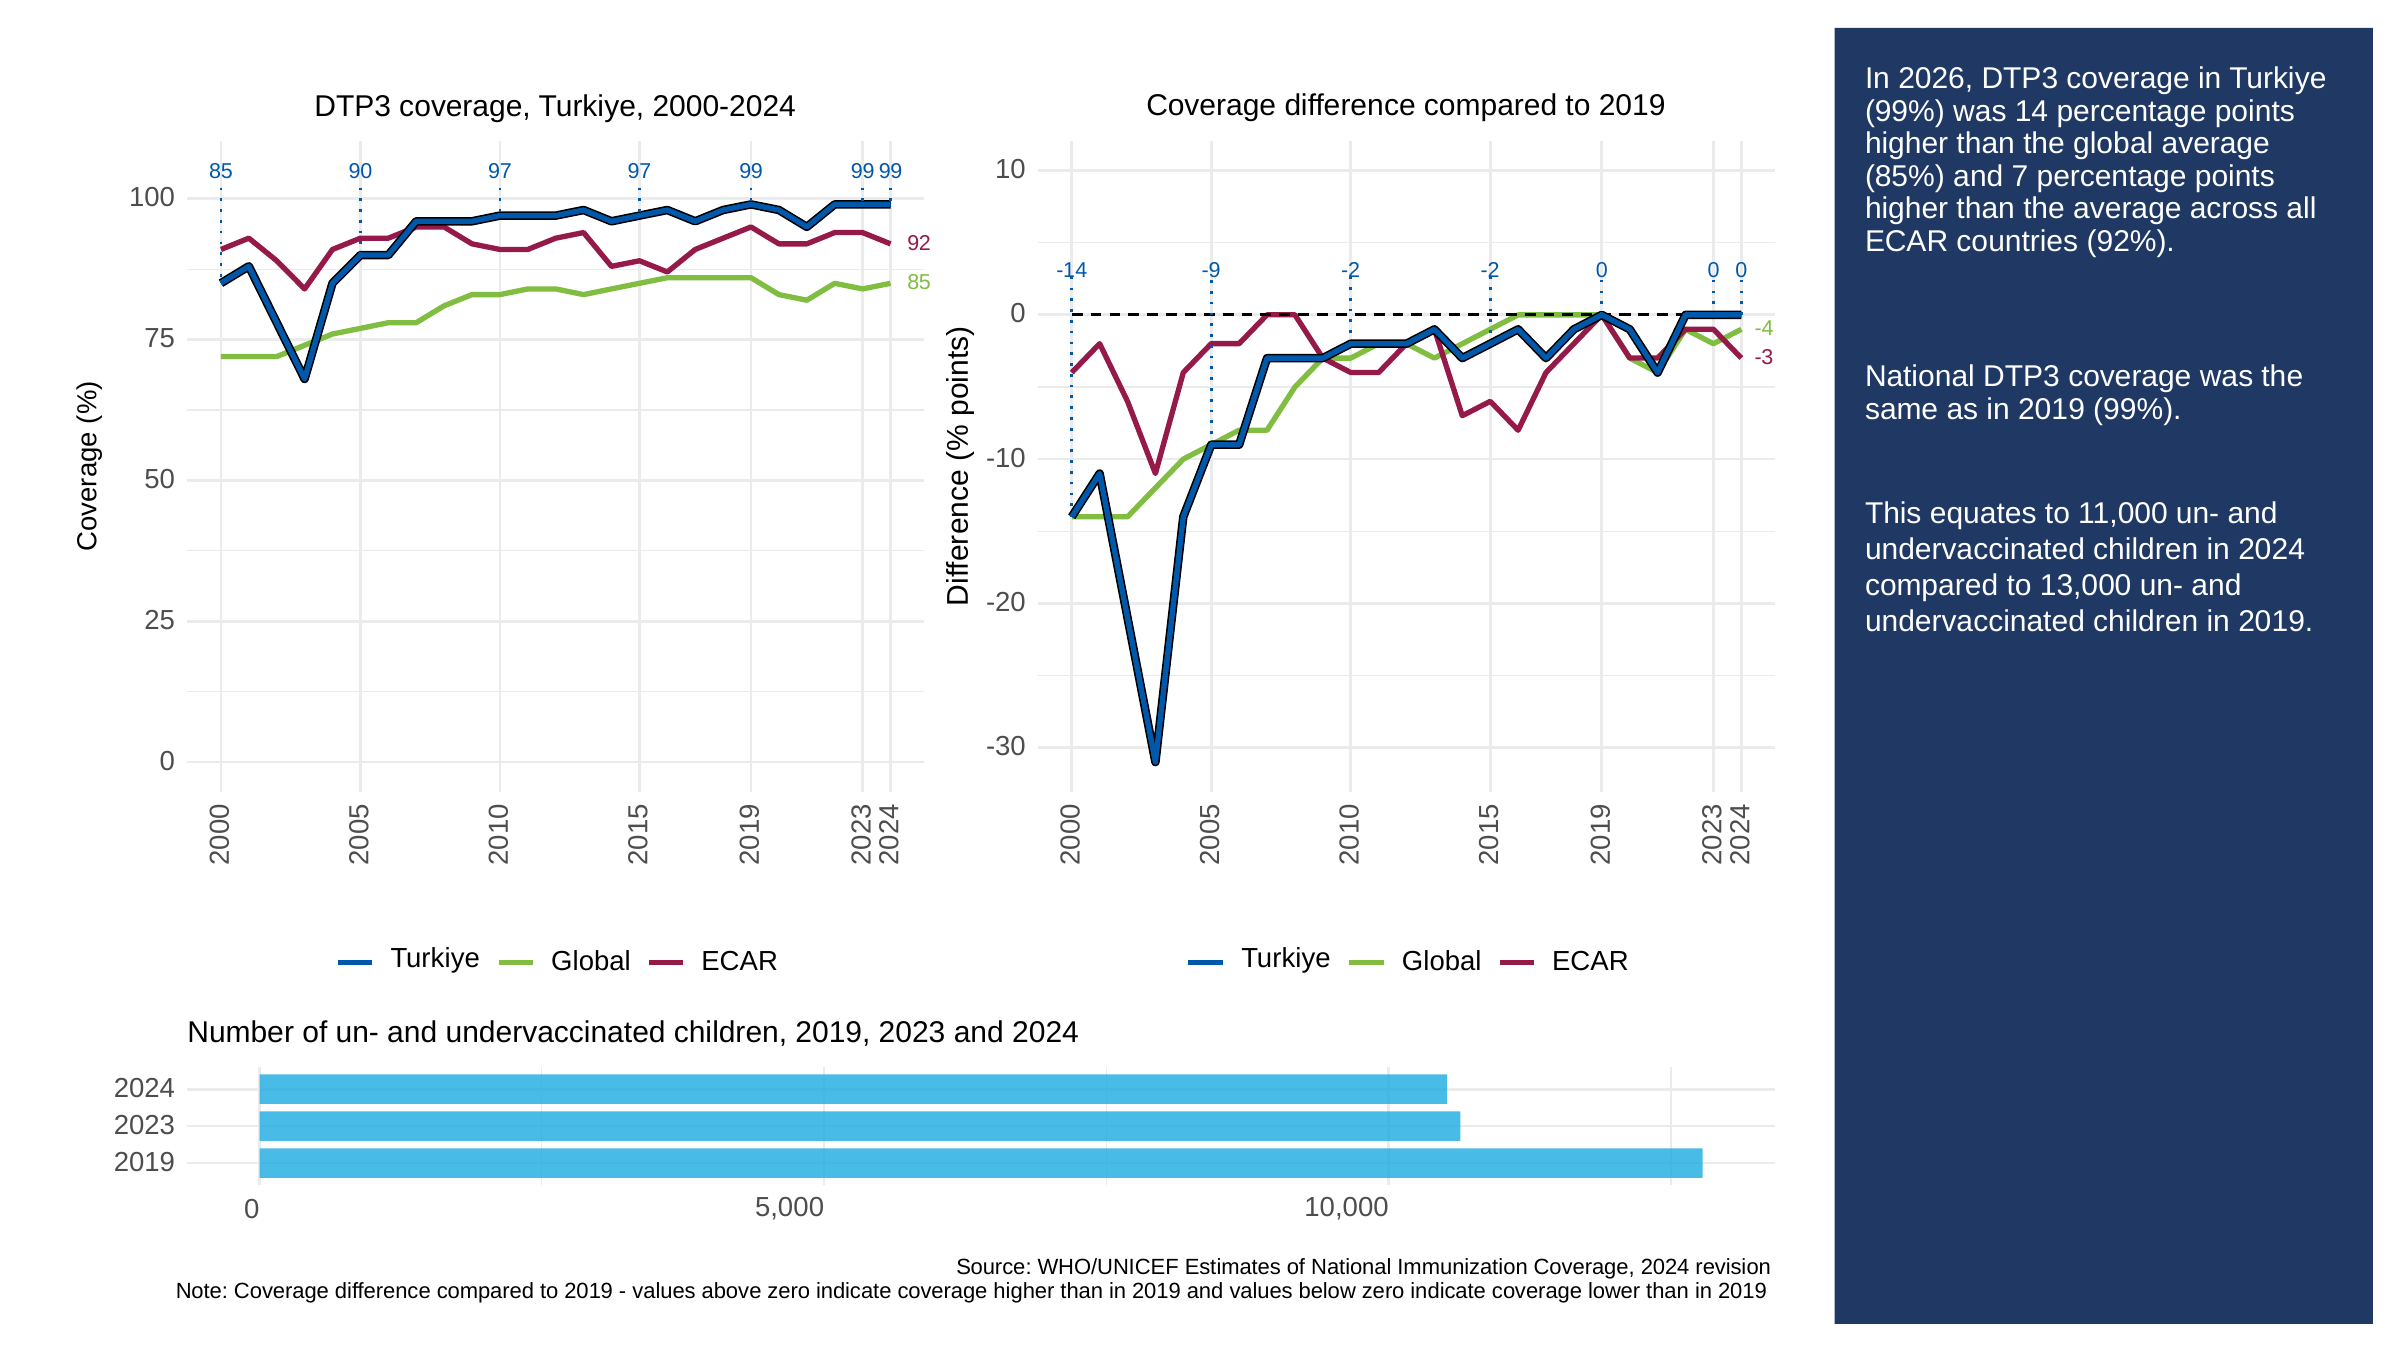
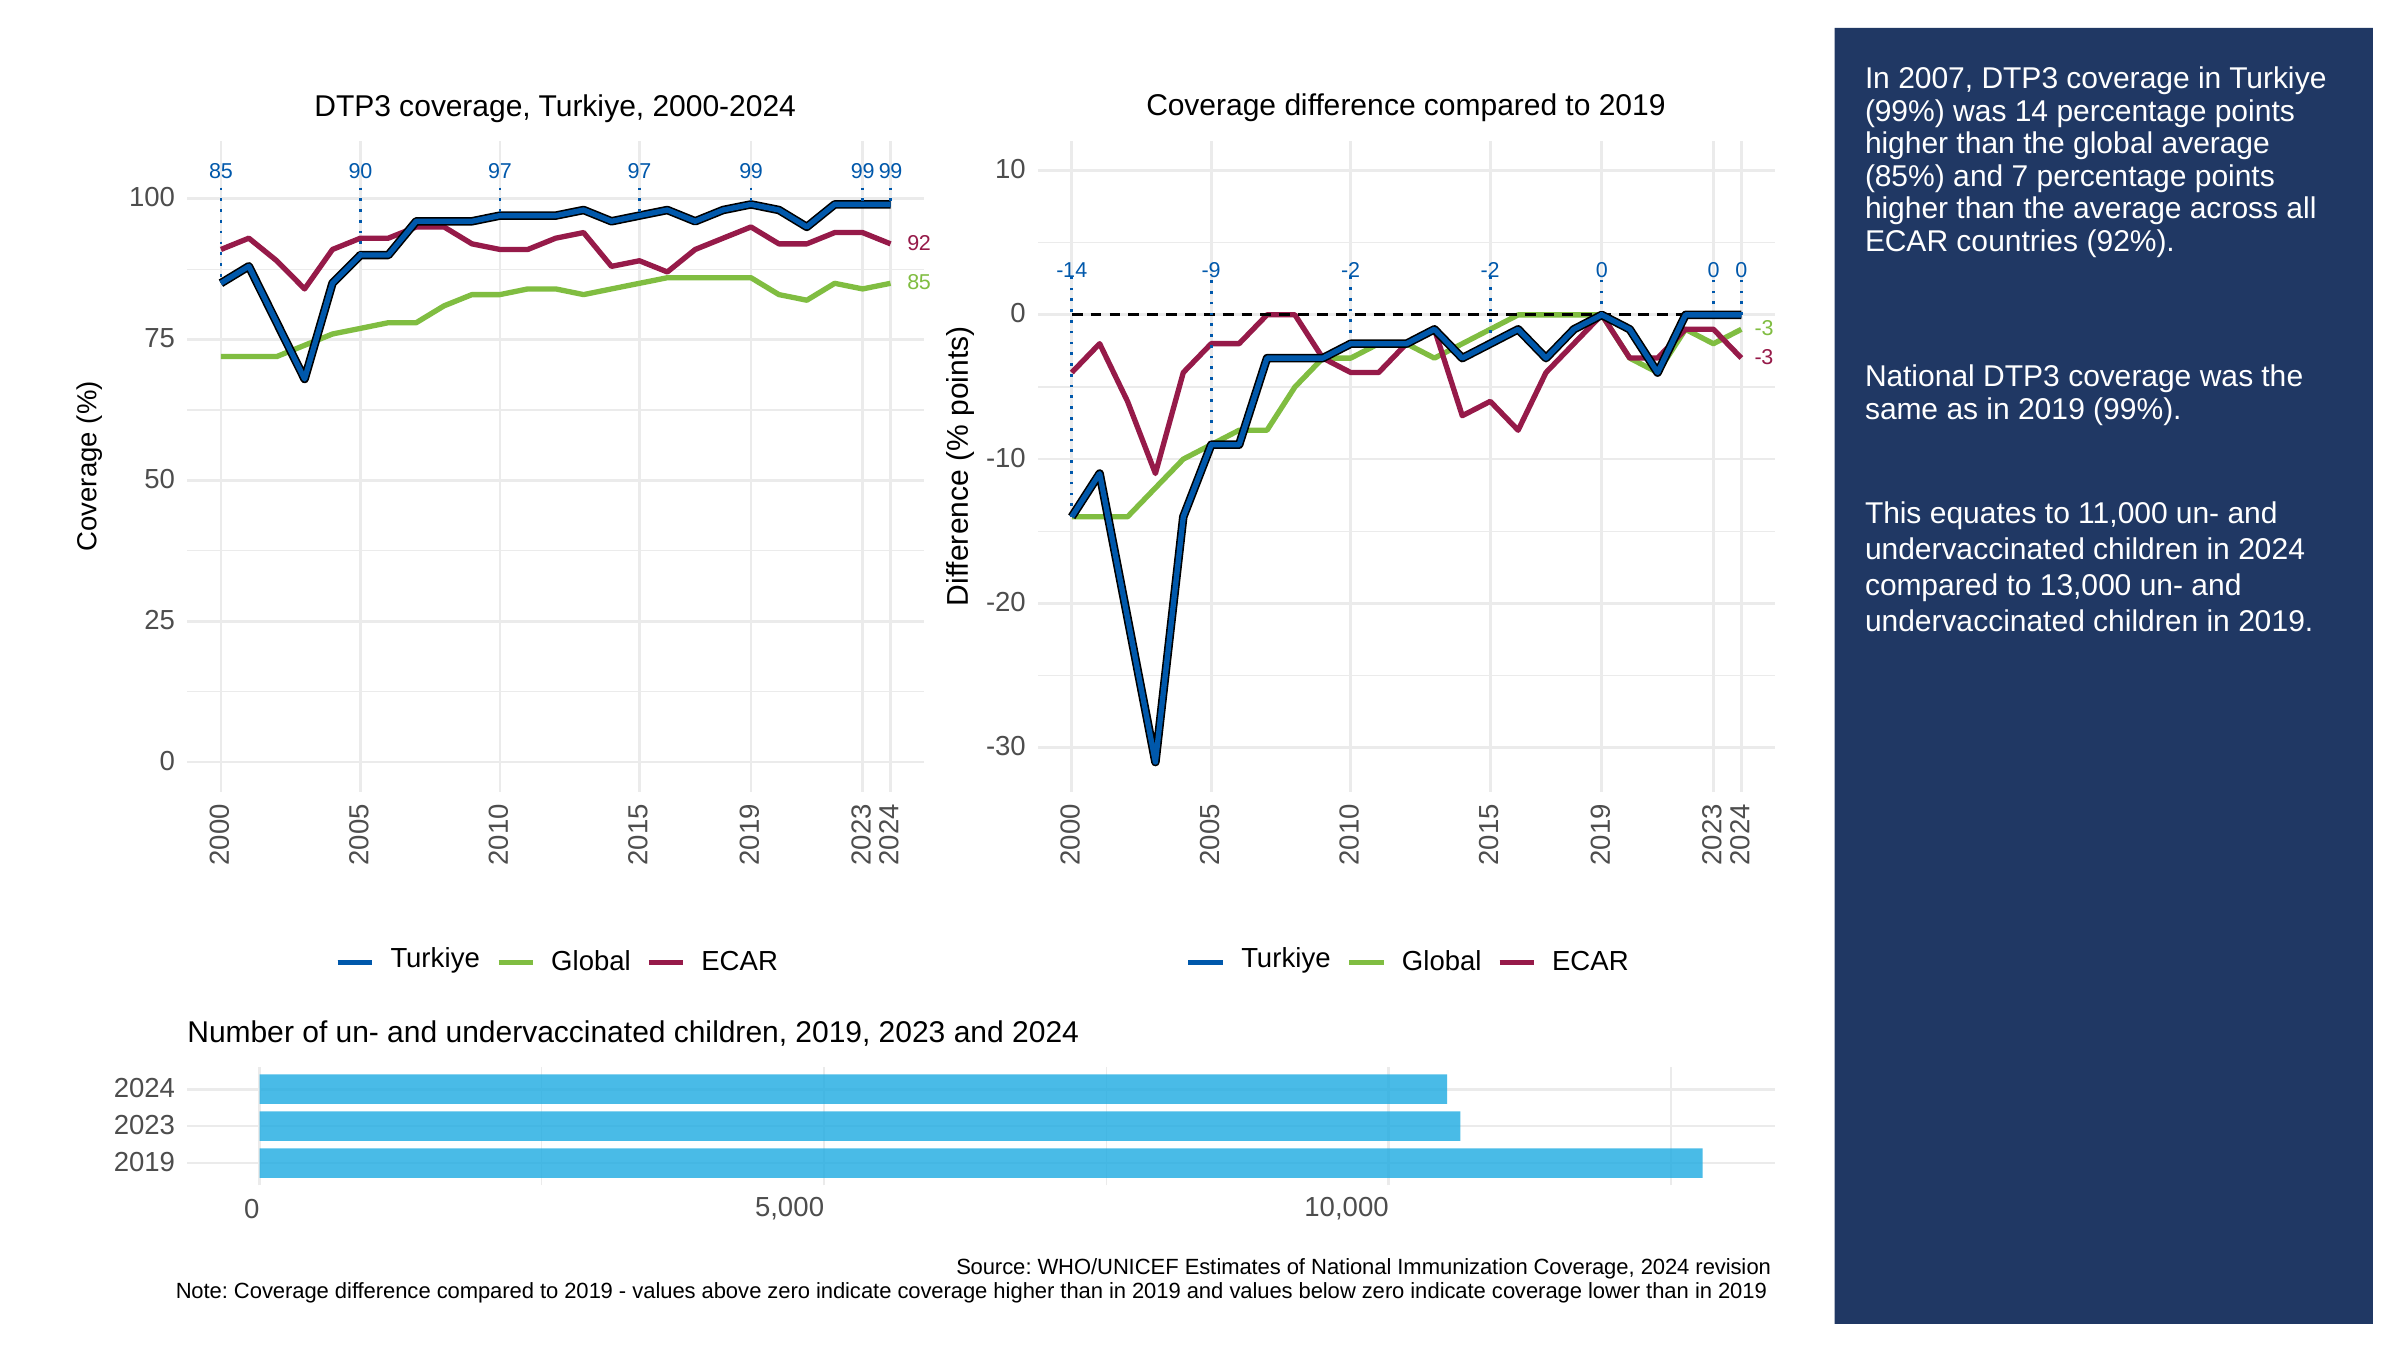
2026: 2026 -> 2007 (1936, 79)
-4: -4 -> -3 (1764, 328)
